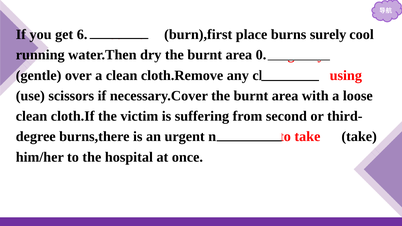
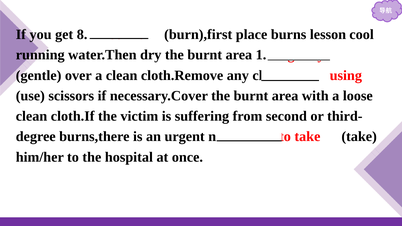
6: 6 -> 8 (82, 35)
surely: surely -> lesson (328, 35)
0: 0 -> 1 (261, 55)
